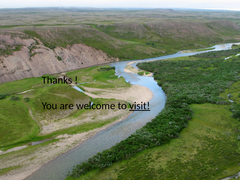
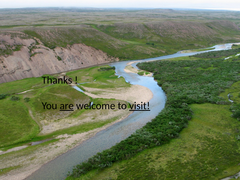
are underline: none -> present (67, 106)
